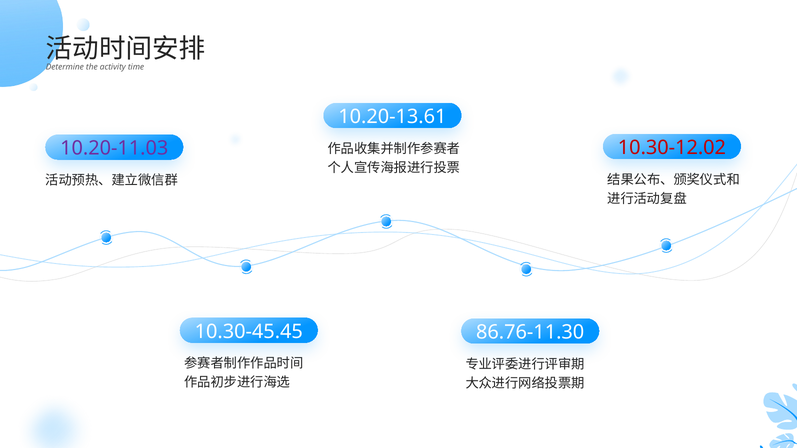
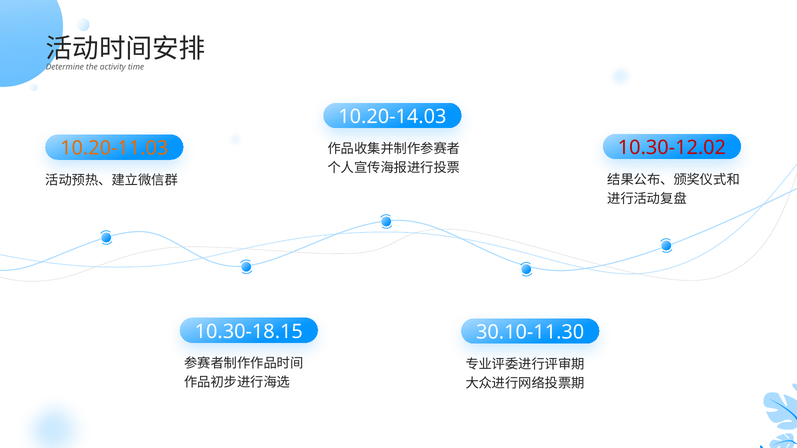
10.20-13.61: 10.20-13.61 -> 10.20-14.03 (392, 117)
10.20-11.03 colour: purple -> orange (114, 149)
10.30-45.45: 10.30-45.45 -> 10.30-18.15 (249, 332)
86.76-11.30: 86.76-11.30 -> 30.10-11.30 (530, 333)
